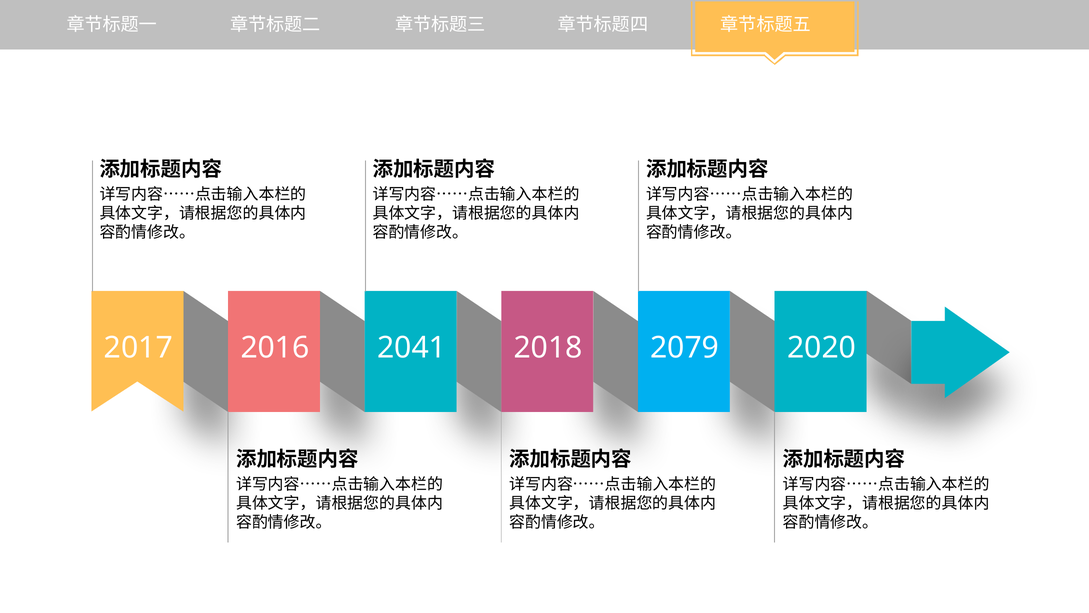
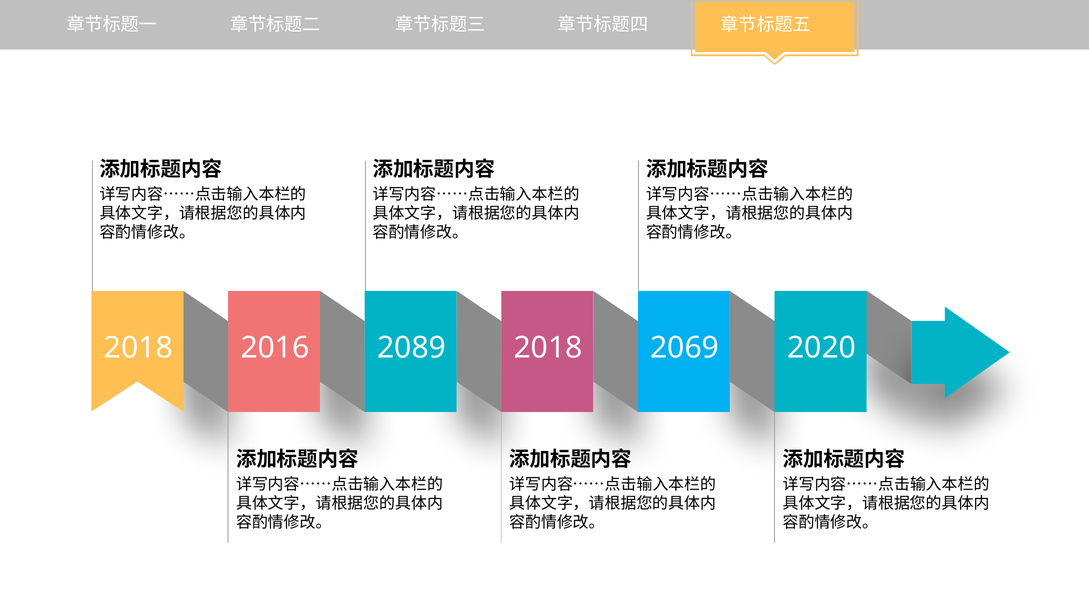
2017: 2017 -> 2018 (138, 348)
2041: 2041 -> 2089 (412, 348)
2079: 2079 -> 2069 (685, 348)
